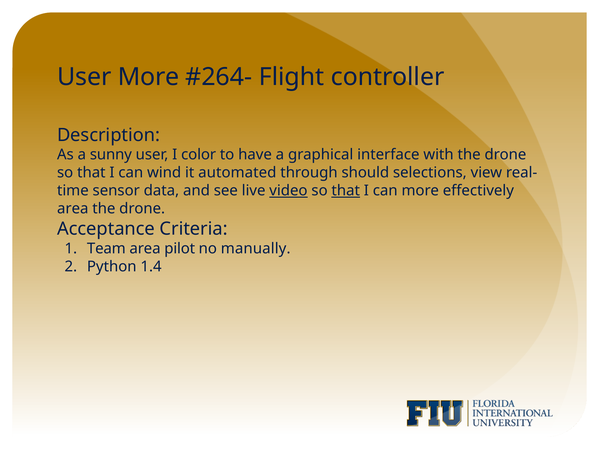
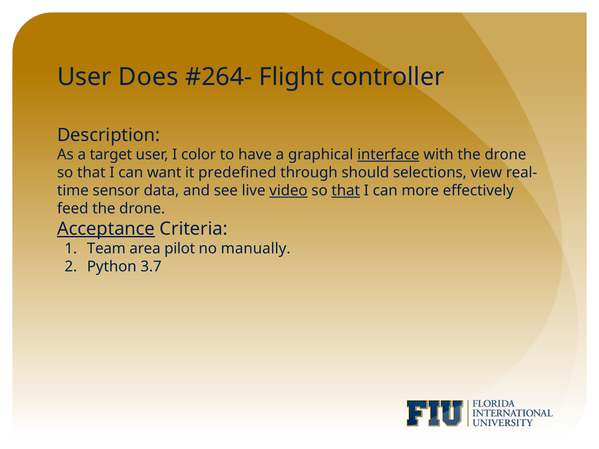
User More: More -> Does (148, 77)
sunny: sunny -> target (111, 155)
interface underline: none -> present (388, 155)
wind: wind -> want (164, 173)
automated: automated -> predefined (237, 173)
area: area -> feed (73, 209)
Acceptance underline: none -> present (106, 229)
1.4: 1.4 -> 3.7 (151, 267)
